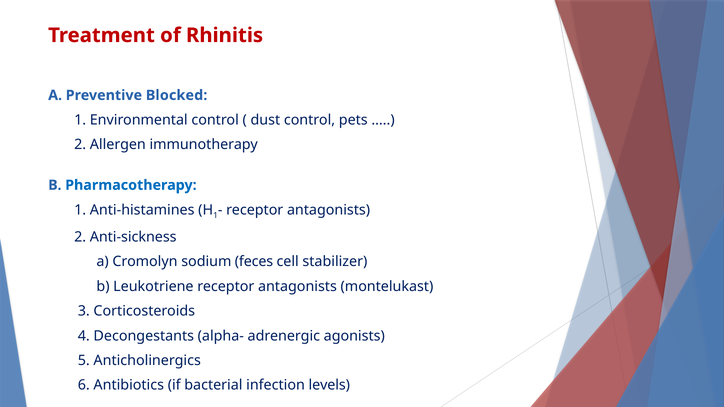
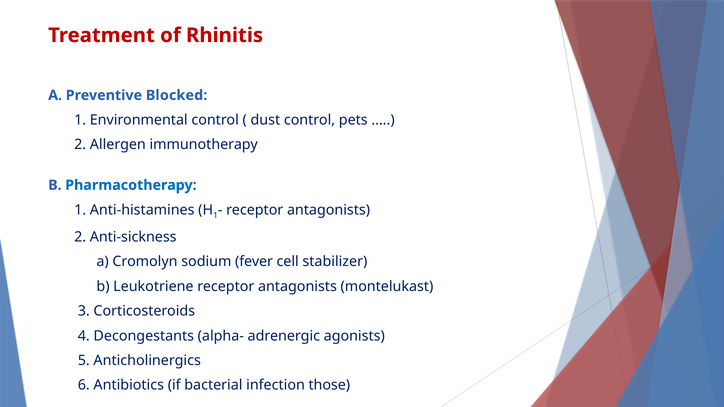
feces: feces -> fever (254, 262)
levels: levels -> those (329, 385)
